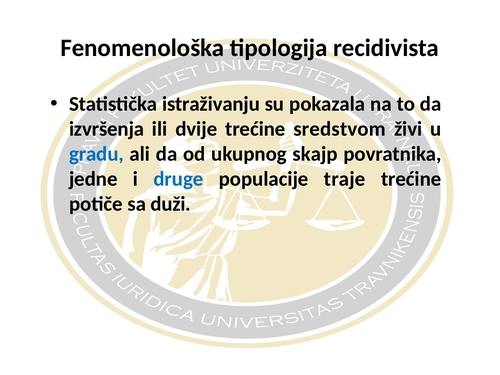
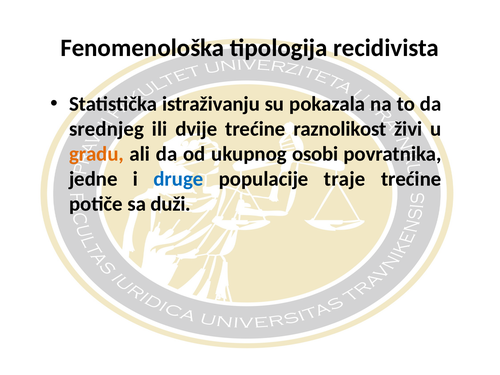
izvršenja: izvršenja -> srednjeg (106, 129)
sredstvom: sredstvom -> raznolikost (340, 129)
gradu colour: blue -> orange (96, 154)
skajp: skajp -> osobi (315, 154)
